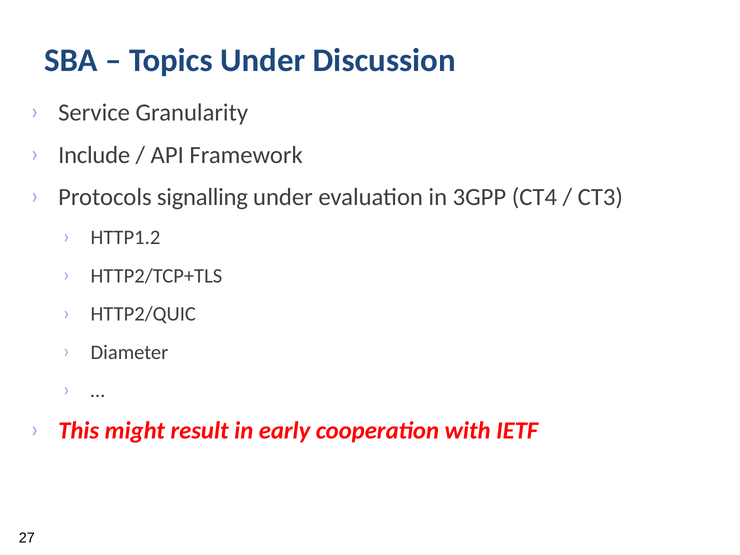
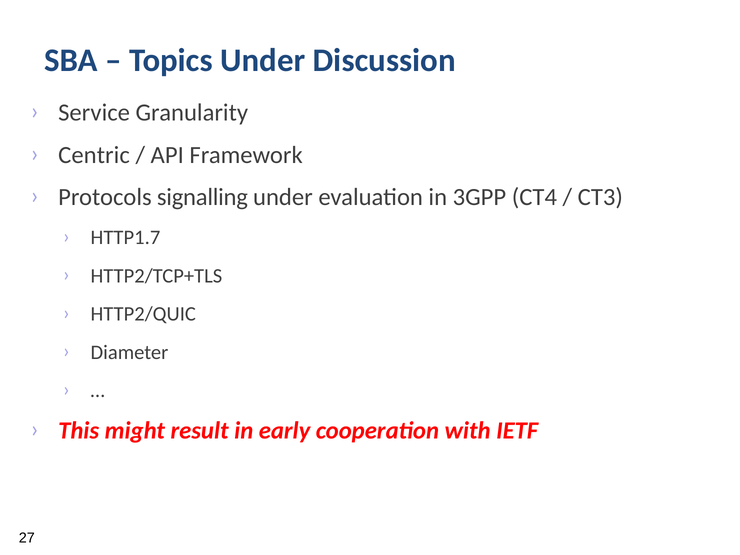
Include: Include -> Centric (94, 155)
HTTP1.2: HTTP1.2 -> HTTP1.7 (125, 238)
